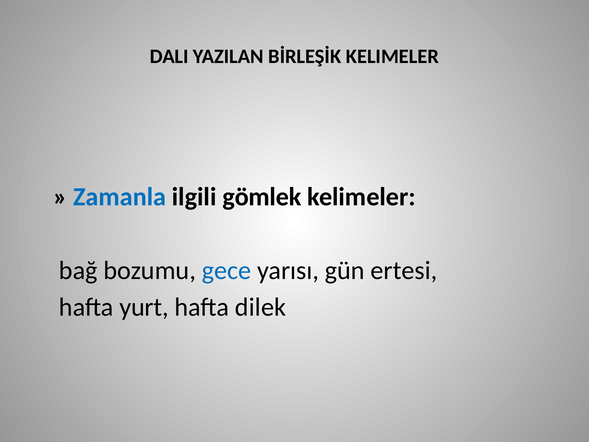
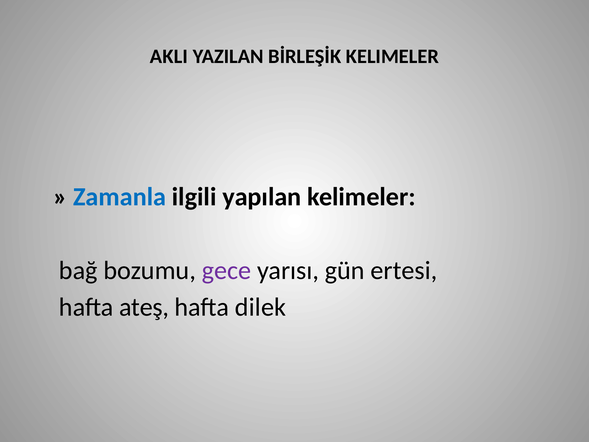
DALI: DALI -> AKLI (169, 56)
gömlek: gömlek -> yapılan (262, 197)
gece colour: blue -> purple (226, 270)
yurt: yurt -> ateş (144, 307)
